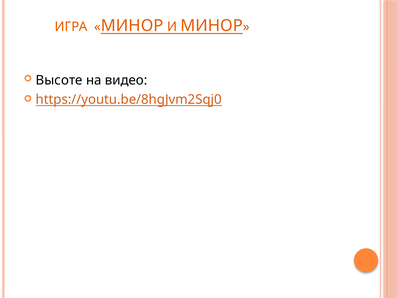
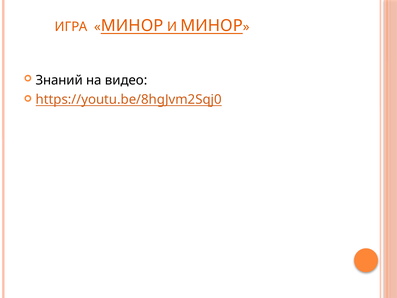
Высоте: Высоте -> Знаний (59, 80)
